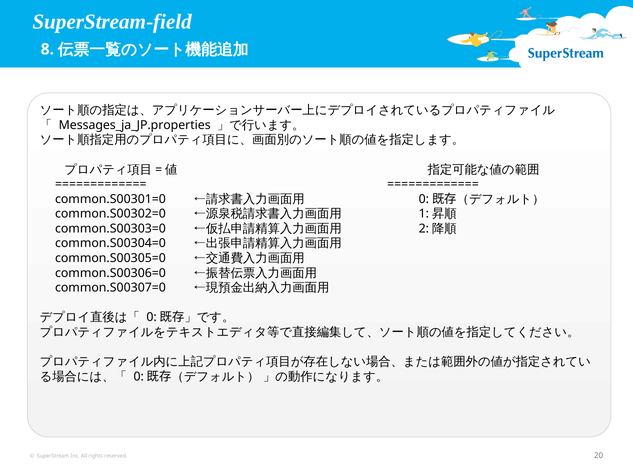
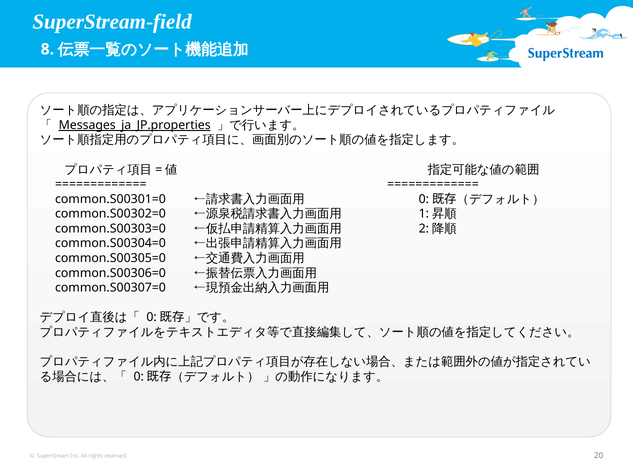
Messages_ja_JP.properties underline: none -> present (135, 125)
